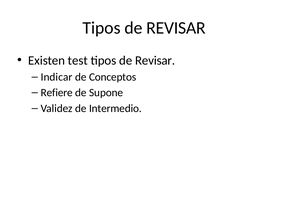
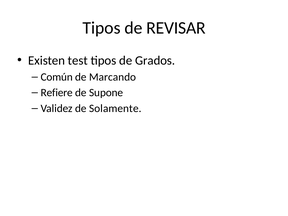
Revisar: Revisar -> Grados (155, 60)
Indicar: Indicar -> Común (57, 77)
Conceptos: Conceptos -> Marcando (113, 77)
Intermedio: Intermedio -> Solamente (115, 108)
